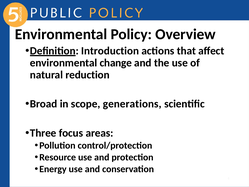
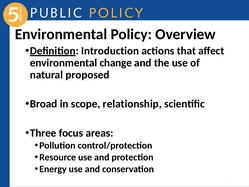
reduction: reduction -> proposed (87, 75)
generations: generations -> relationship (132, 104)
